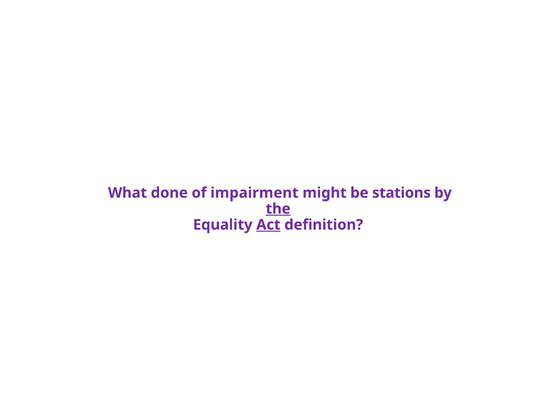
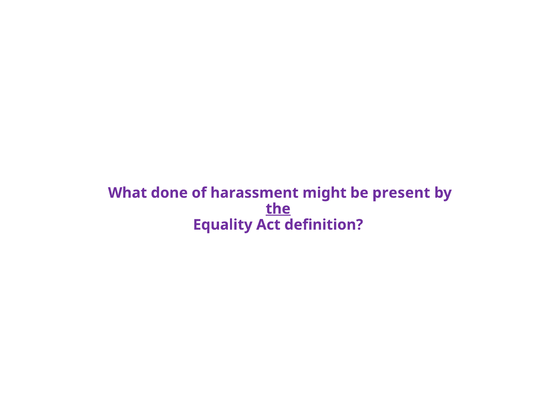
impairment: impairment -> harassment (254, 193)
stations: stations -> present (401, 193)
Act underline: present -> none (268, 225)
